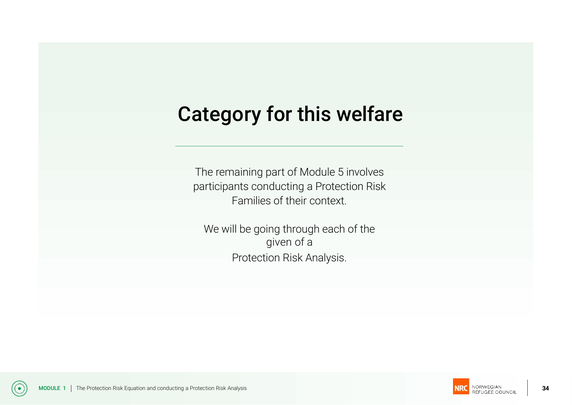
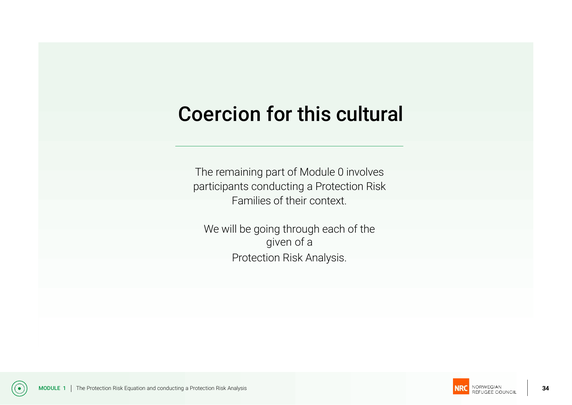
Category: Category -> Coercion (220, 114)
welfare: welfare -> cultural (370, 114)
5: 5 -> 0 (341, 172)
